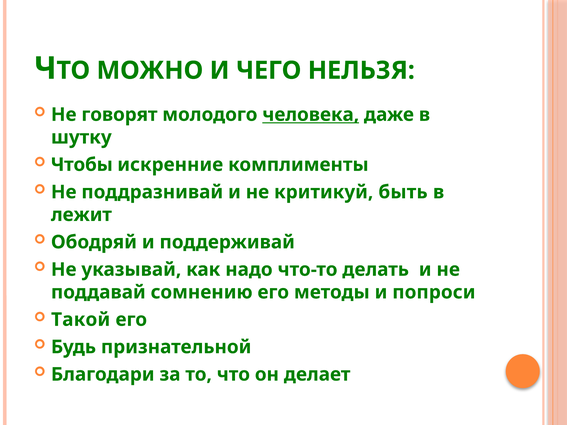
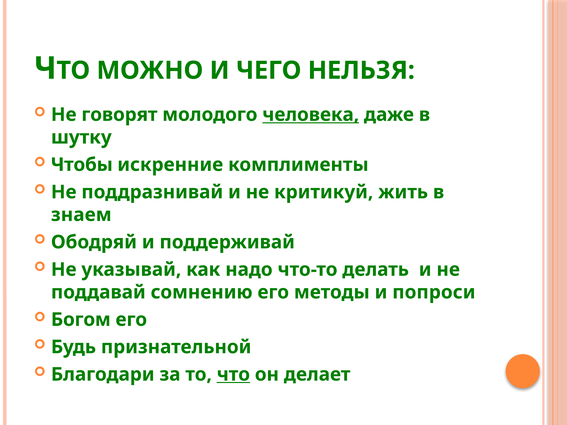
быть: быть -> жить (403, 192)
лежит: лежит -> знаем (81, 215)
Такой: Такой -> Богом (81, 320)
что underline: none -> present (233, 375)
